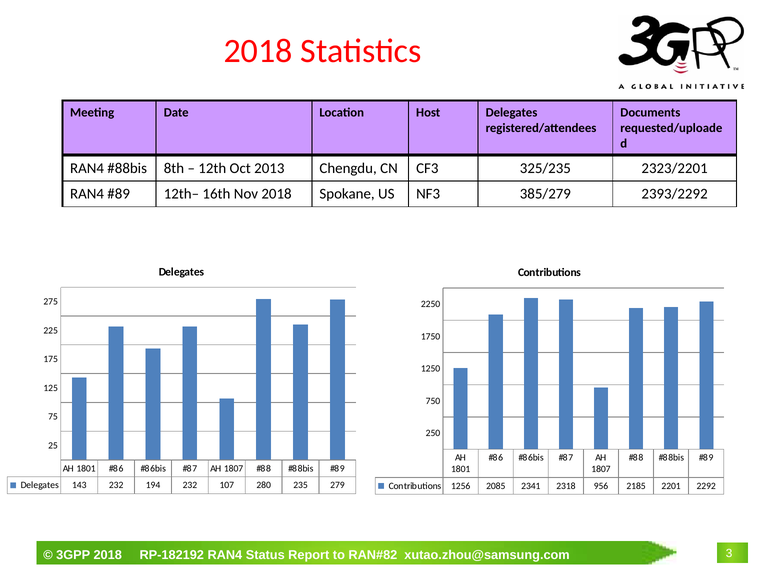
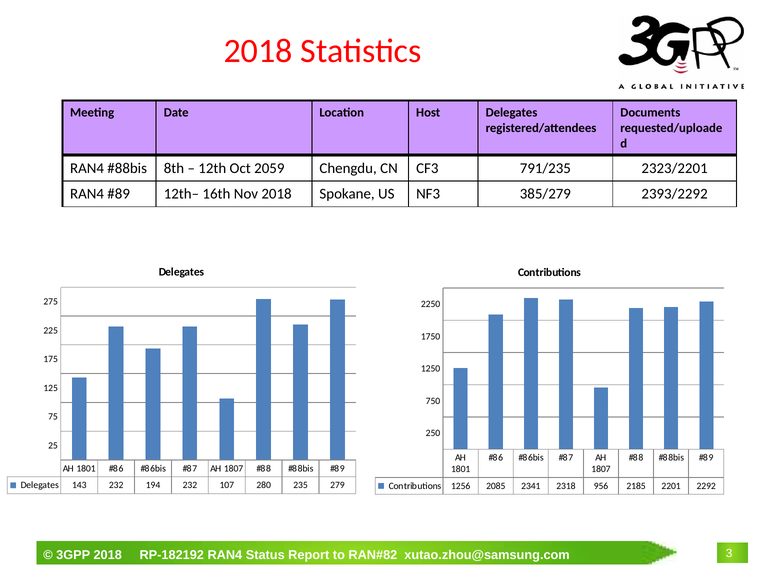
2013: 2013 -> 2059 (269, 168)
325/235: 325/235 -> 791/235 (545, 168)
